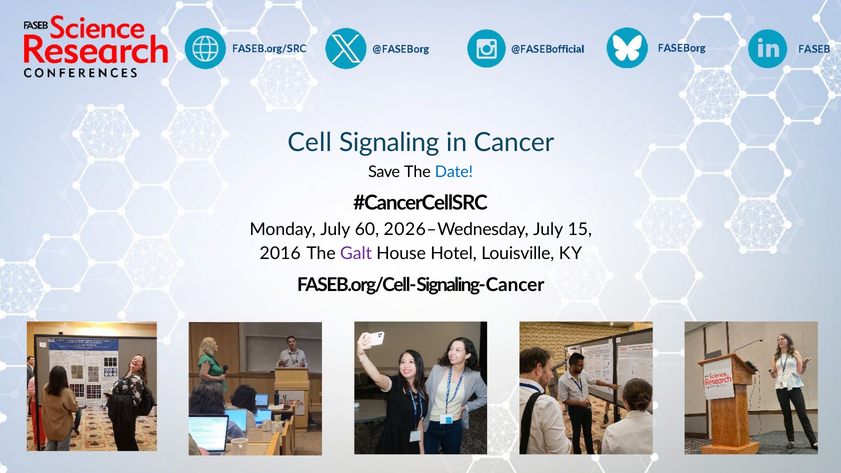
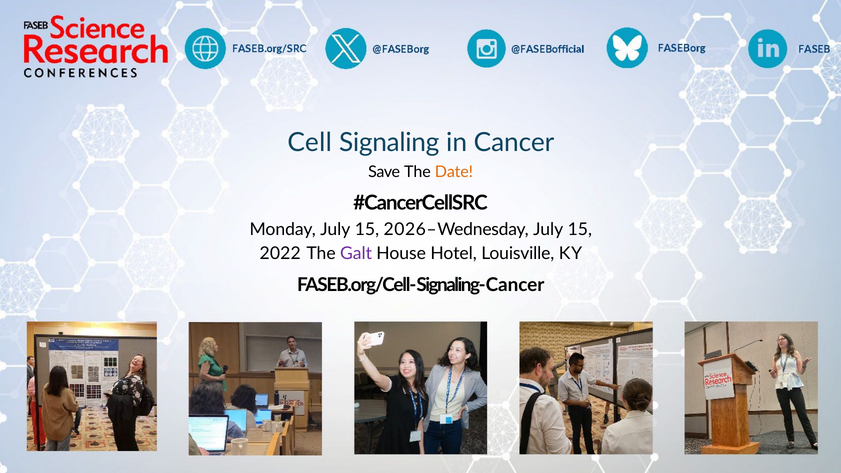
Date colour: blue -> orange (454, 172)
Monday July 60: 60 -> 15 (367, 229)
2016: 2016 -> 2022 (280, 254)
